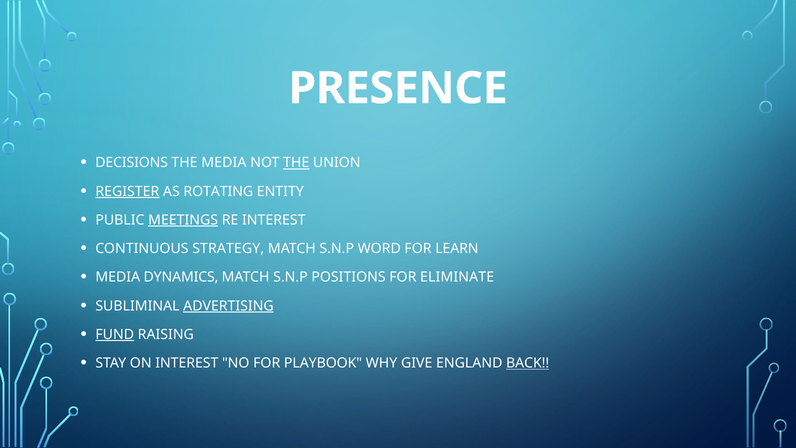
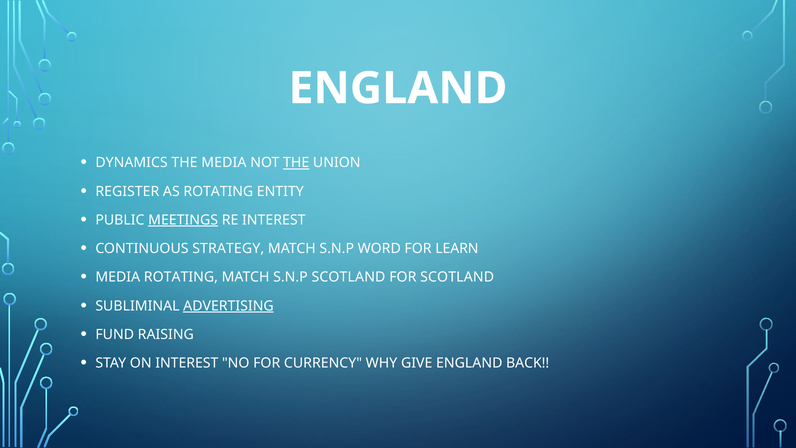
PRESENCE: PRESENCE -> ENGLAND (398, 88)
DECISIONS: DECISIONS -> DYNAMICS (132, 163)
REGISTER underline: present -> none (127, 191)
MEDIA DYNAMICS: DYNAMICS -> ROTATING (181, 277)
S.N.P POSITIONS: POSITIONS -> SCOTLAND (348, 277)
FOR ELIMINATE: ELIMINATE -> SCOTLAND (457, 277)
FUND underline: present -> none (115, 334)
PLAYBOOK: PLAYBOOK -> CURRENCY (323, 363)
BACK underline: present -> none (528, 363)
